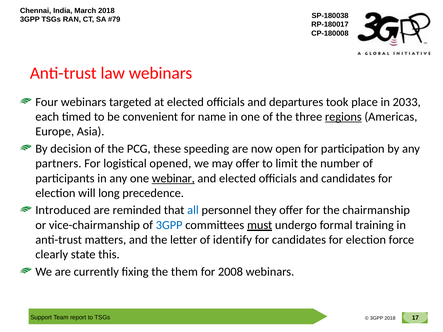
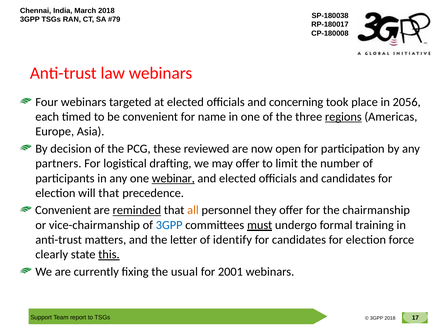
departures: departures -> concerning (296, 102)
2033: 2033 -> 2056 (407, 102)
speeding: speeding -> reviewed (207, 149)
opened: opened -> drafting (170, 164)
will long: long -> that (109, 193)
Introduced: Introduced -> Convenient (63, 210)
reminded underline: none -> present (137, 210)
all colour: blue -> orange (193, 210)
this underline: none -> present (109, 255)
them: them -> usual (184, 272)
2008: 2008 -> 2001 (230, 272)
